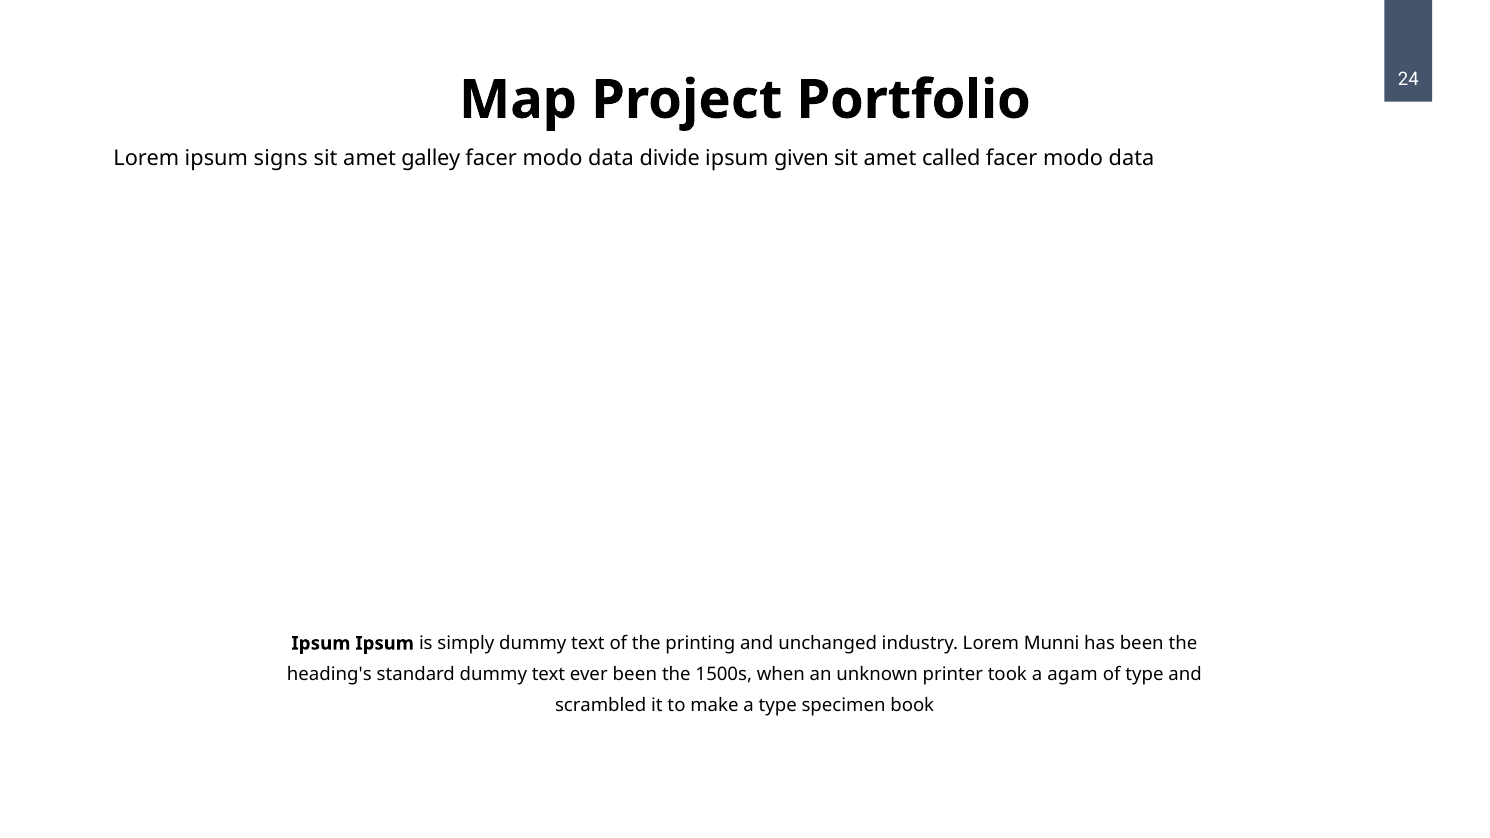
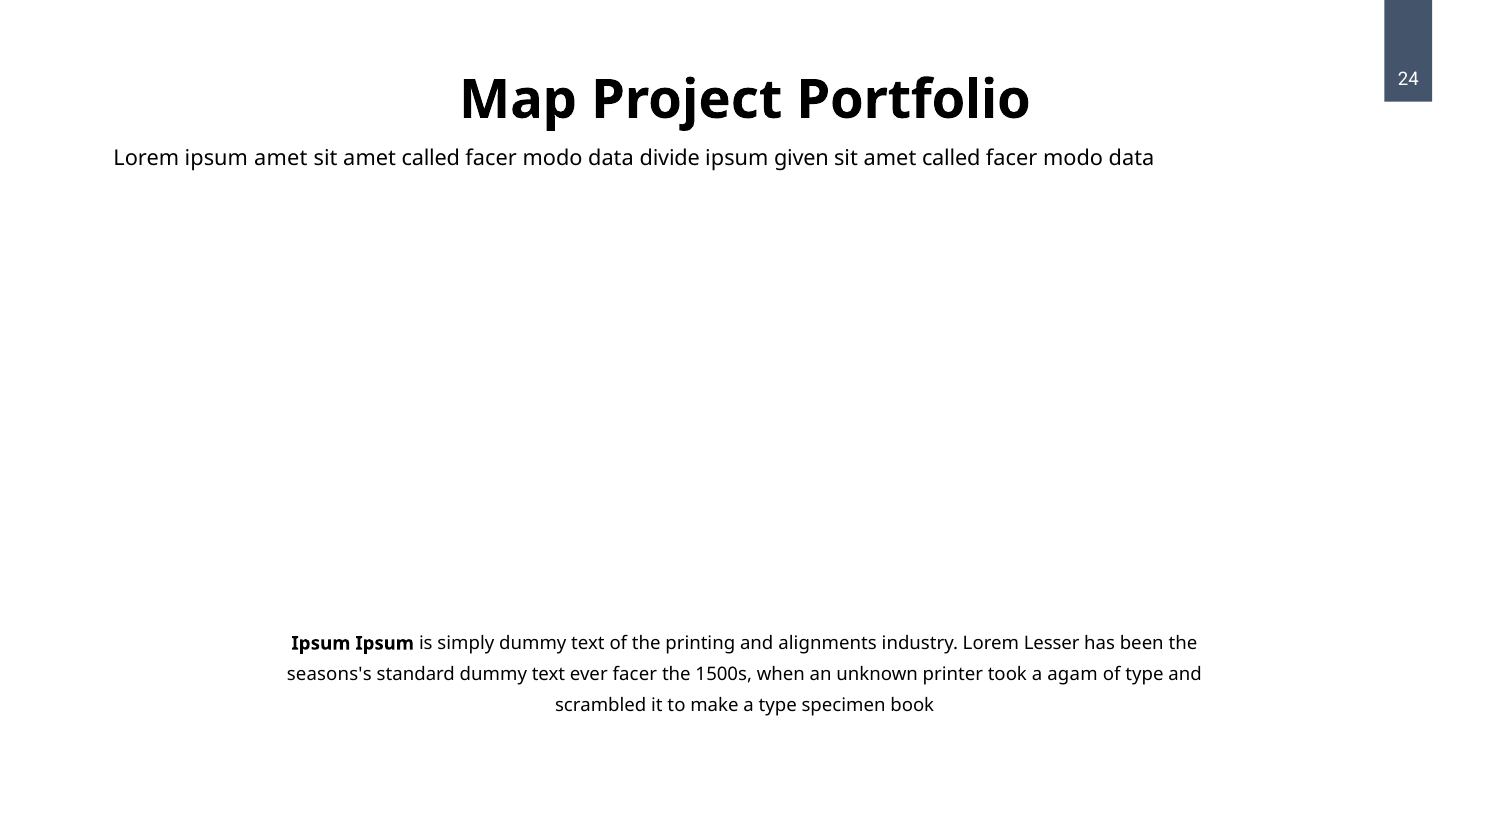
ipsum signs: signs -> amet (281, 159)
galley: galley -> called (431, 159)
unchanged: unchanged -> alignments (828, 643)
Munni: Munni -> Lesser (1052, 643)
heading's: heading's -> seasons's (329, 675)
ever been: been -> facer (635, 675)
